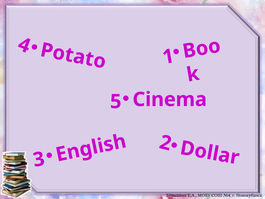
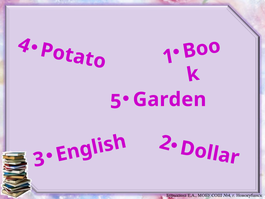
Cinema: Cinema -> Garden (170, 99)
